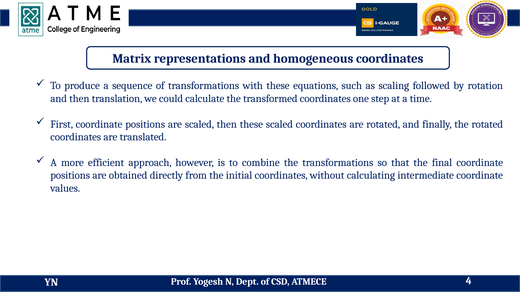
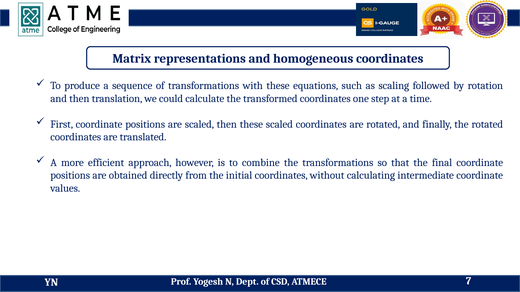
4: 4 -> 7 (469, 281)
